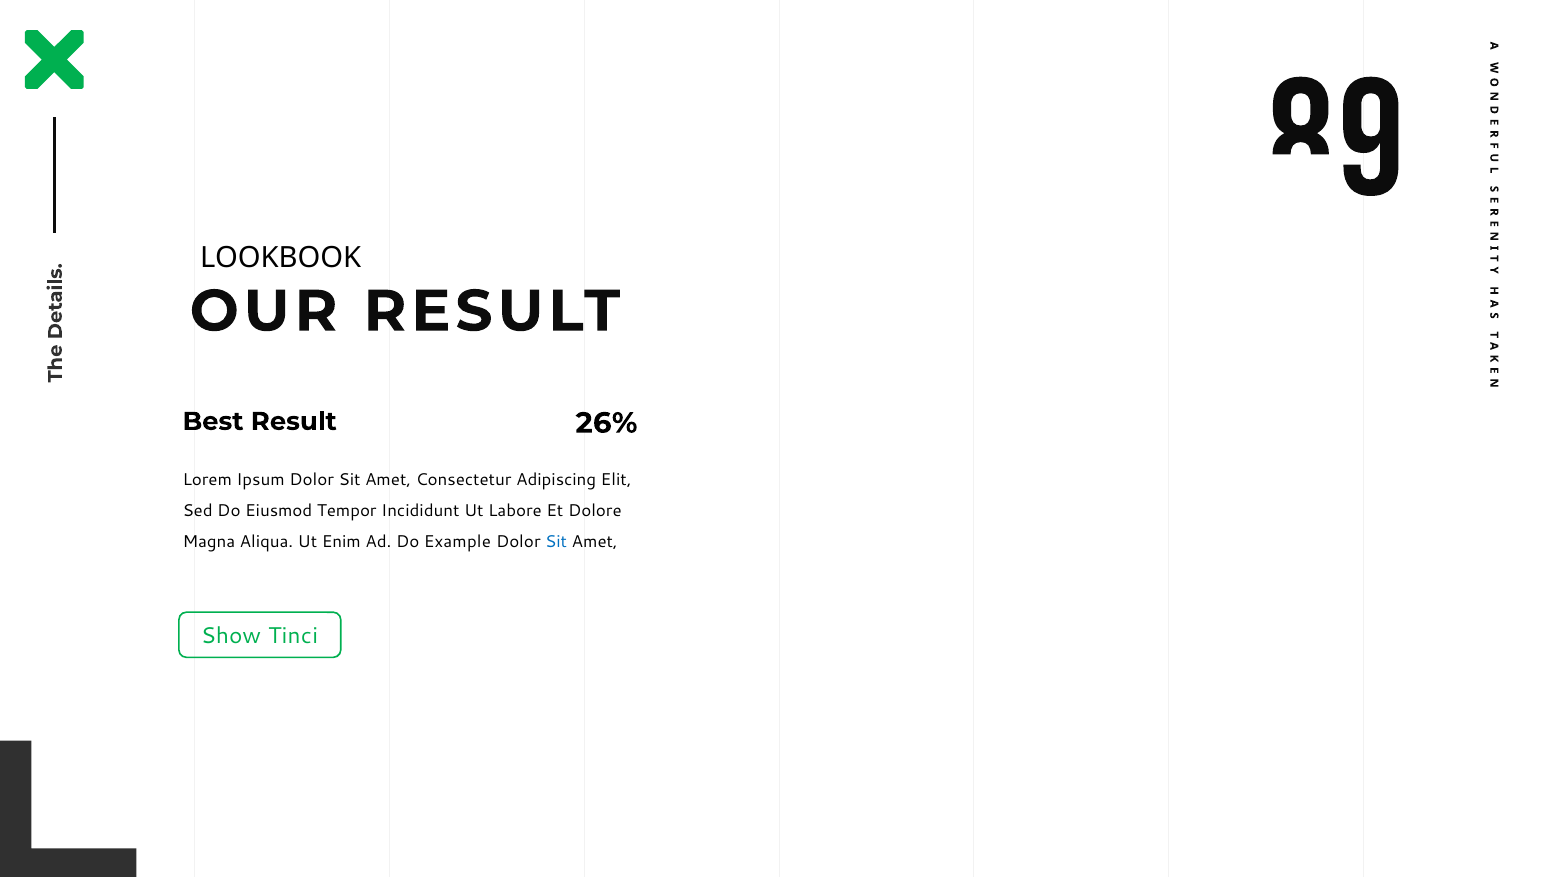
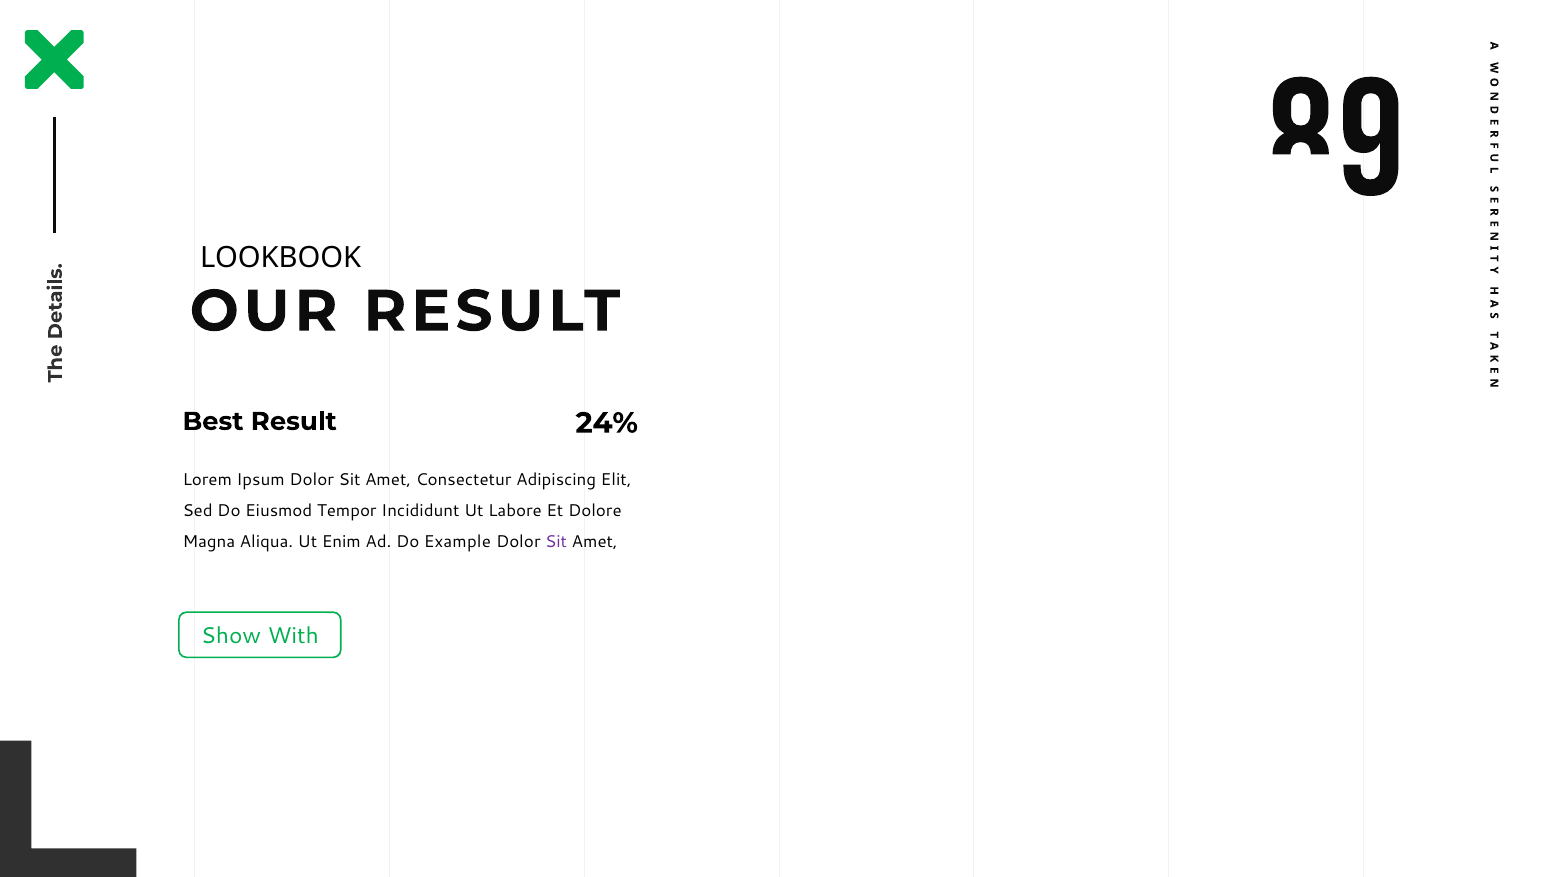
26%: 26% -> 24% (607, 423)
Sit colour: blue -> purple (556, 541)
Tinci: Tinci -> With (293, 636)
